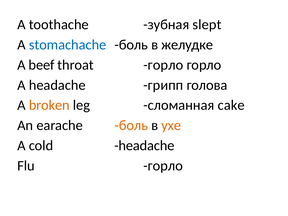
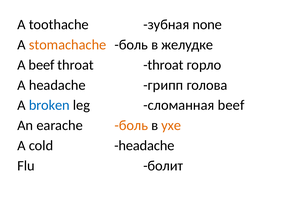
slept: slept -> none (207, 25)
stomachache colour: blue -> orange (68, 45)
throat горло: горло -> throat (163, 65)
broken colour: orange -> blue (49, 105)
сломанная cake: cake -> beef (231, 105)
Flu горло: горло -> болит (163, 166)
